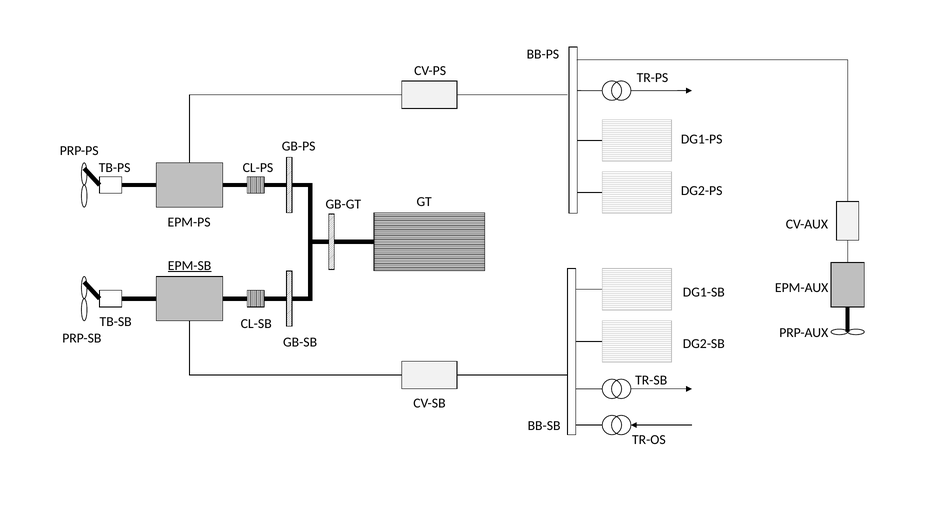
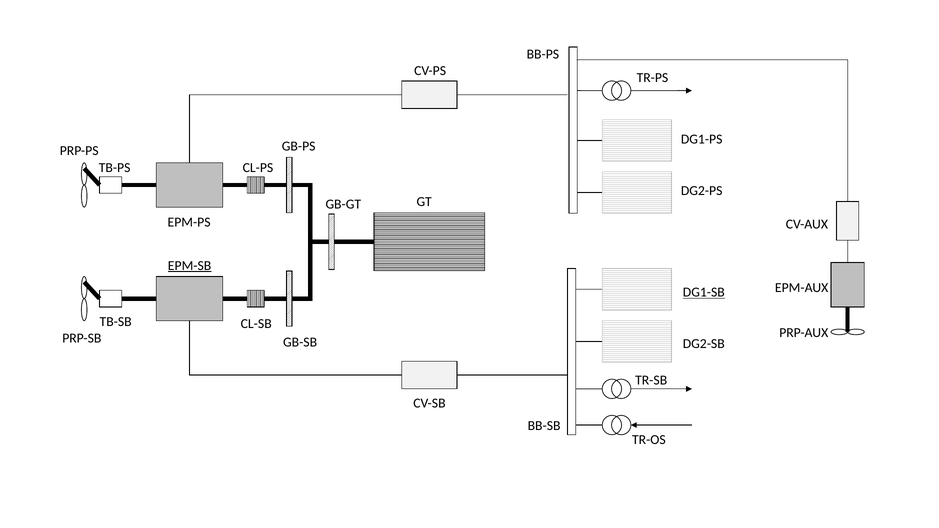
DG1-SB underline: none -> present (704, 292)
